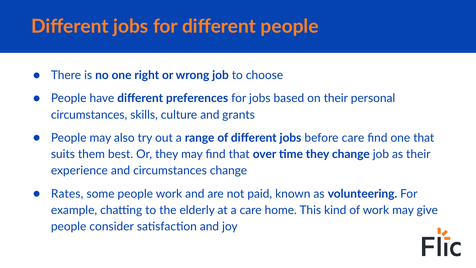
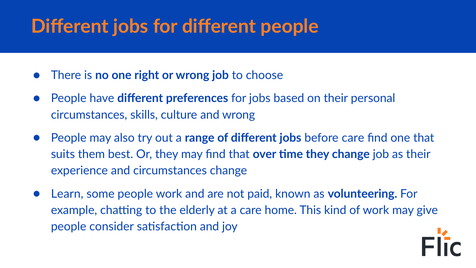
and grants: grants -> wrong (239, 115)
Rates: Rates -> Learn (67, 194)
